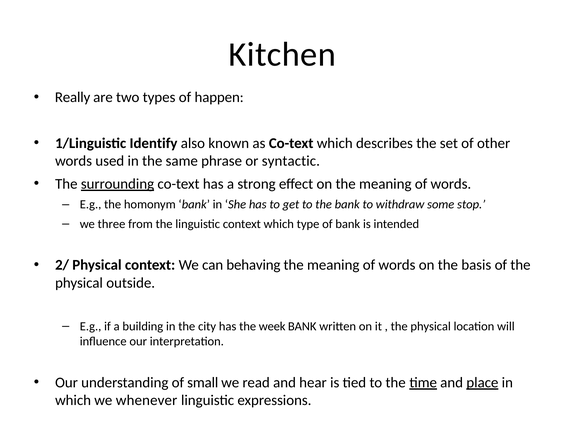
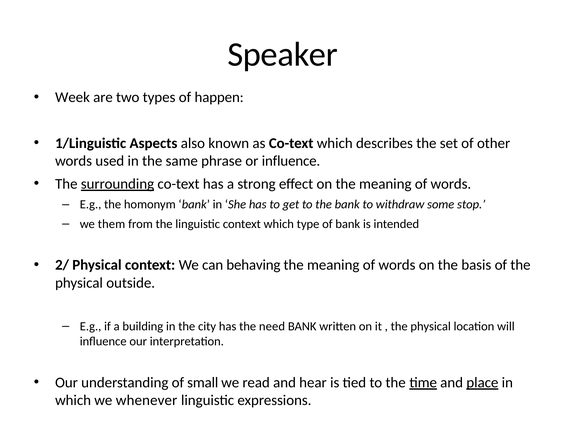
Kitchen: Kitchen -> Speaker (283, 55)
Really: Really -> Week (72, 98)
Identify: Identify -> Aspects (153, 143)
or syntactic: syntactic -> influence (291, 161)
three: three -> them (111, 224)
week: week -> need (272, 327)
